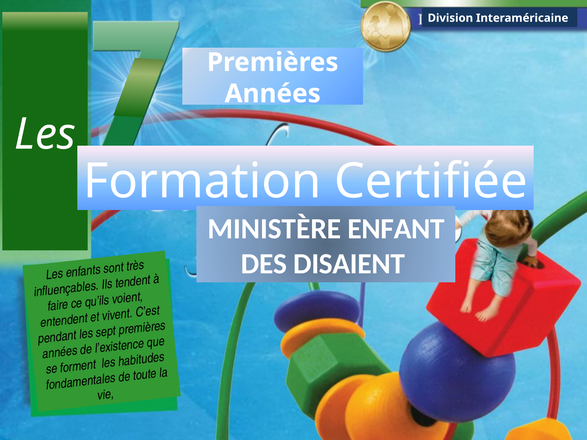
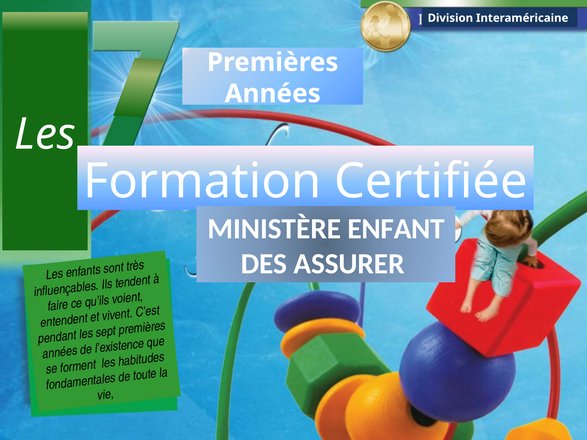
DISAIENT: DISAIENT -> ASSURER (349, 264)
